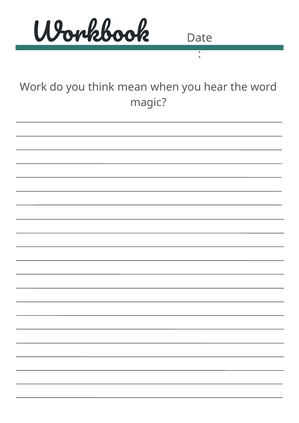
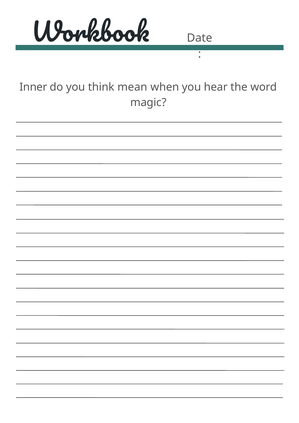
Work: Work -> Inner (33, 87)
